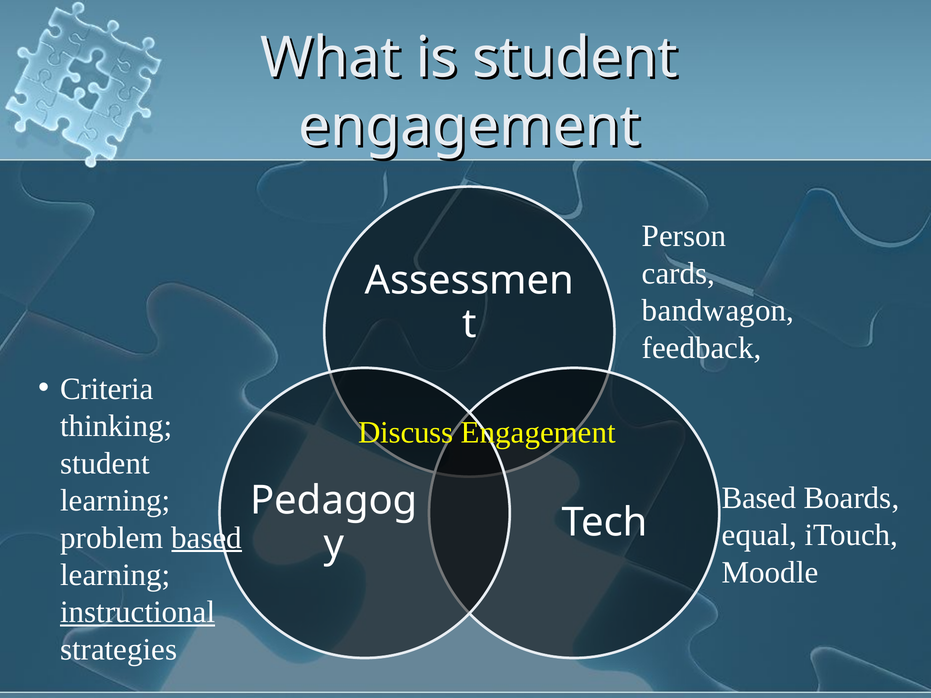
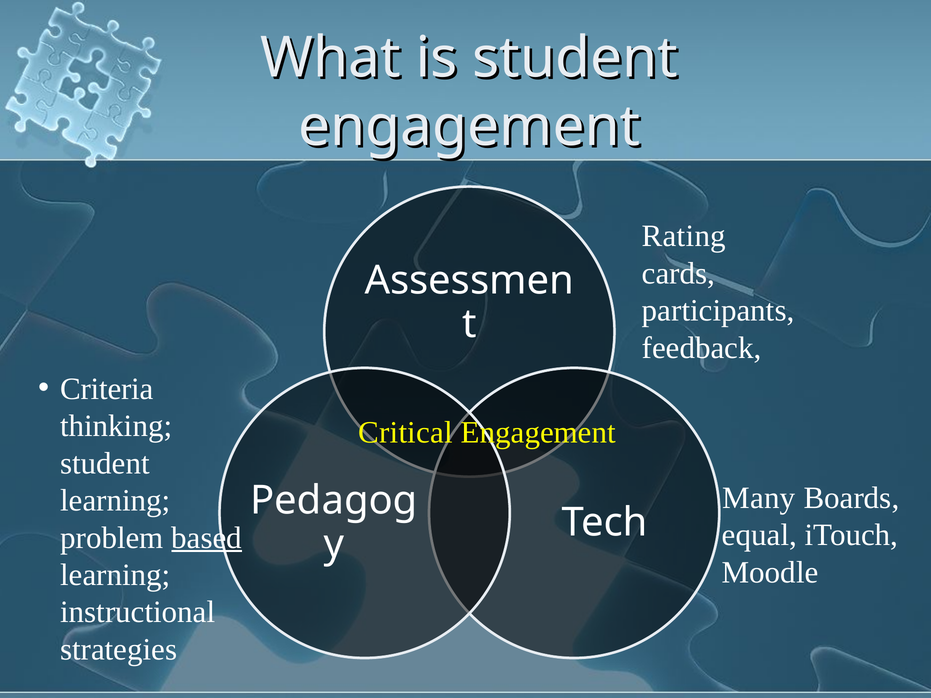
Person: Person -> Rating (684, 236)
bandwagon: bandwagon -> participants (718, 311)
Discuss: Discuss -> Critical (406, 433)
Based: Based -> Many (759, 498)
instructional underline: present -> none (138, 612)
